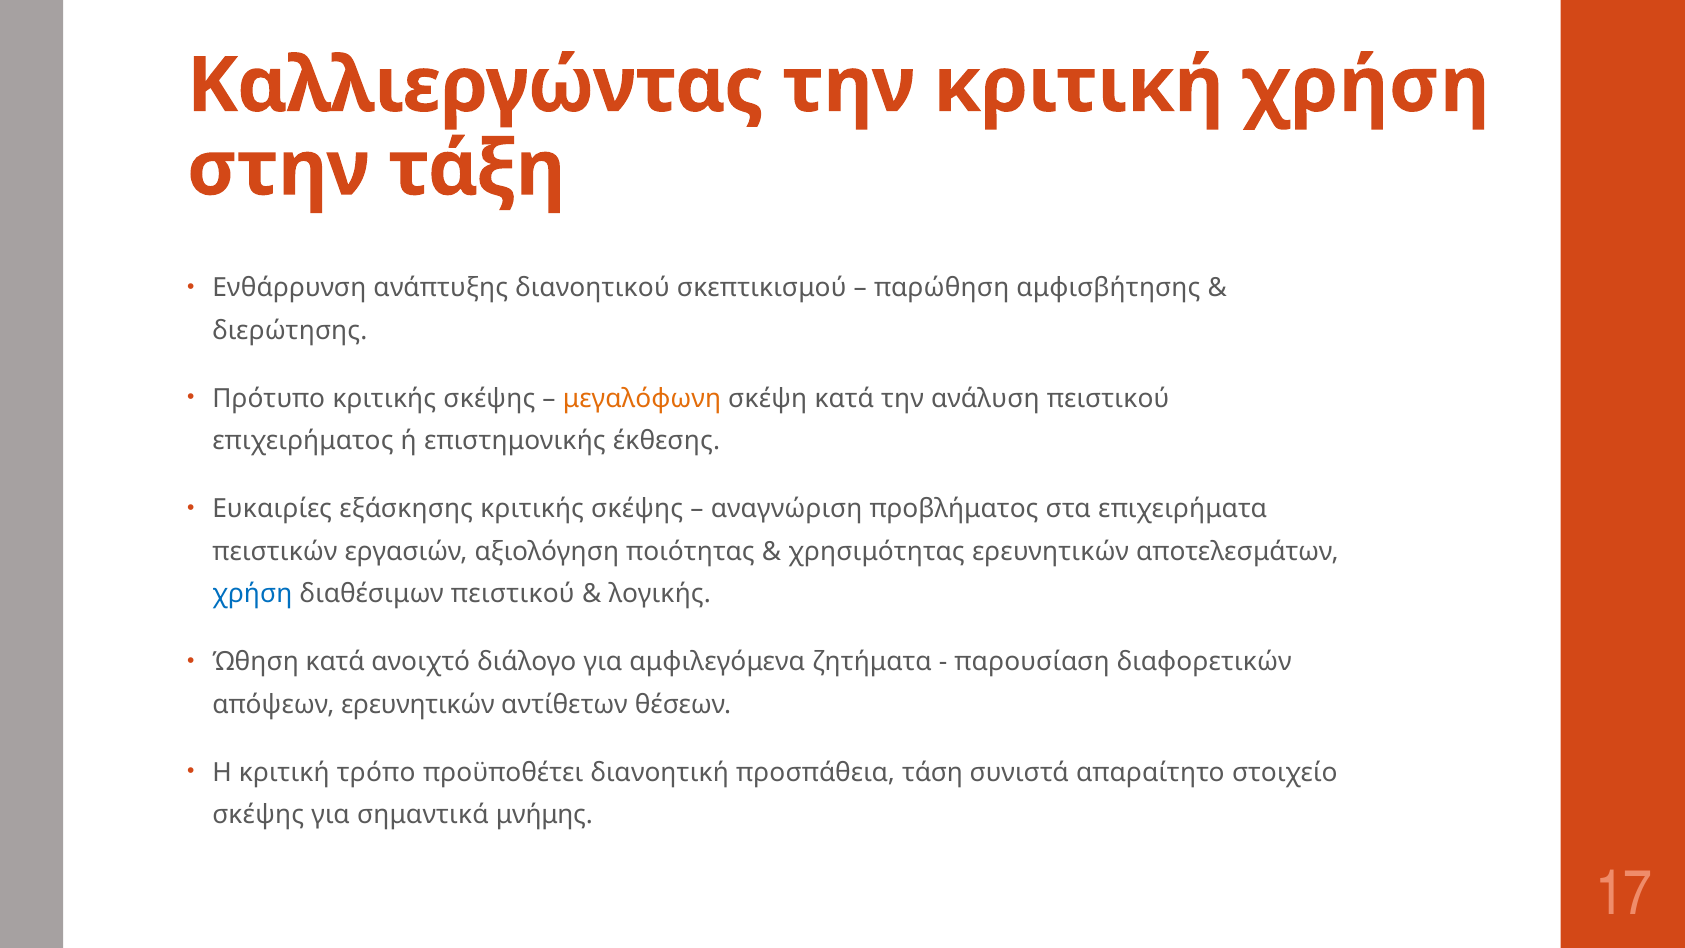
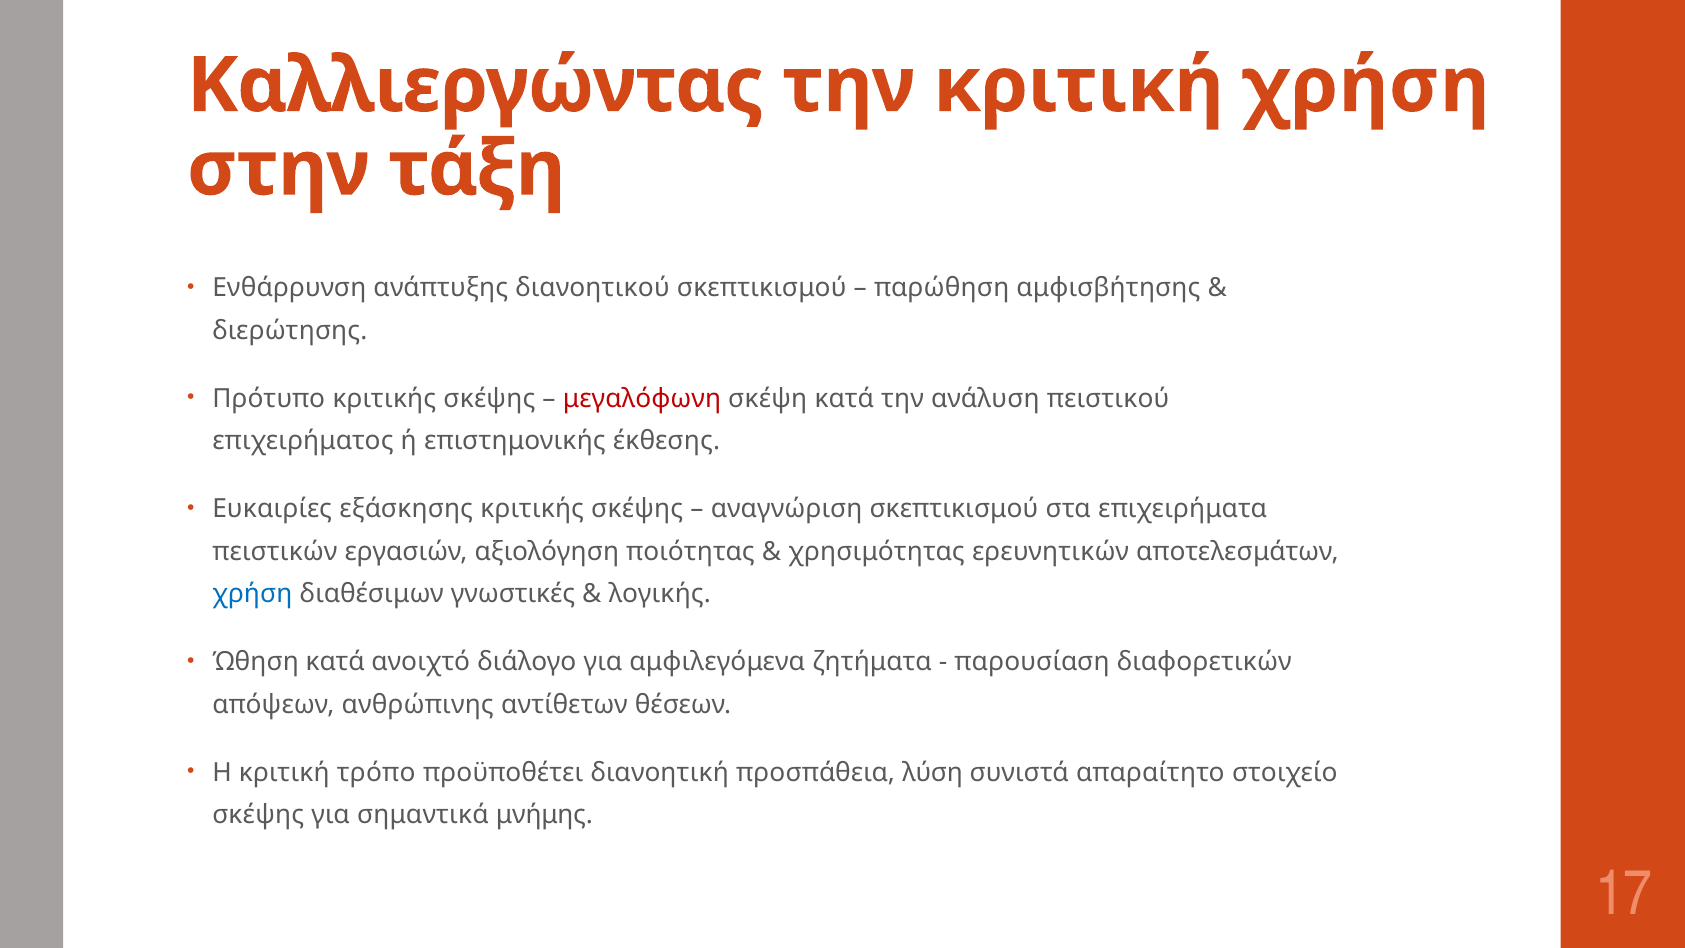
μεγαλόφωνη colour: orange -> red (642, 398)
αναγνώριση προβλήματος: προβλήματος -> σκεπτικισμού (954, 509)
διαθέσιμων πειστικού: πειστικού -> γνωστικές (513, 594)
απόψεων ερευνητικών: ερευνητικών -> ανθρώπινης (418, 705)
τάση: τάση -> λύση (933, 772)
